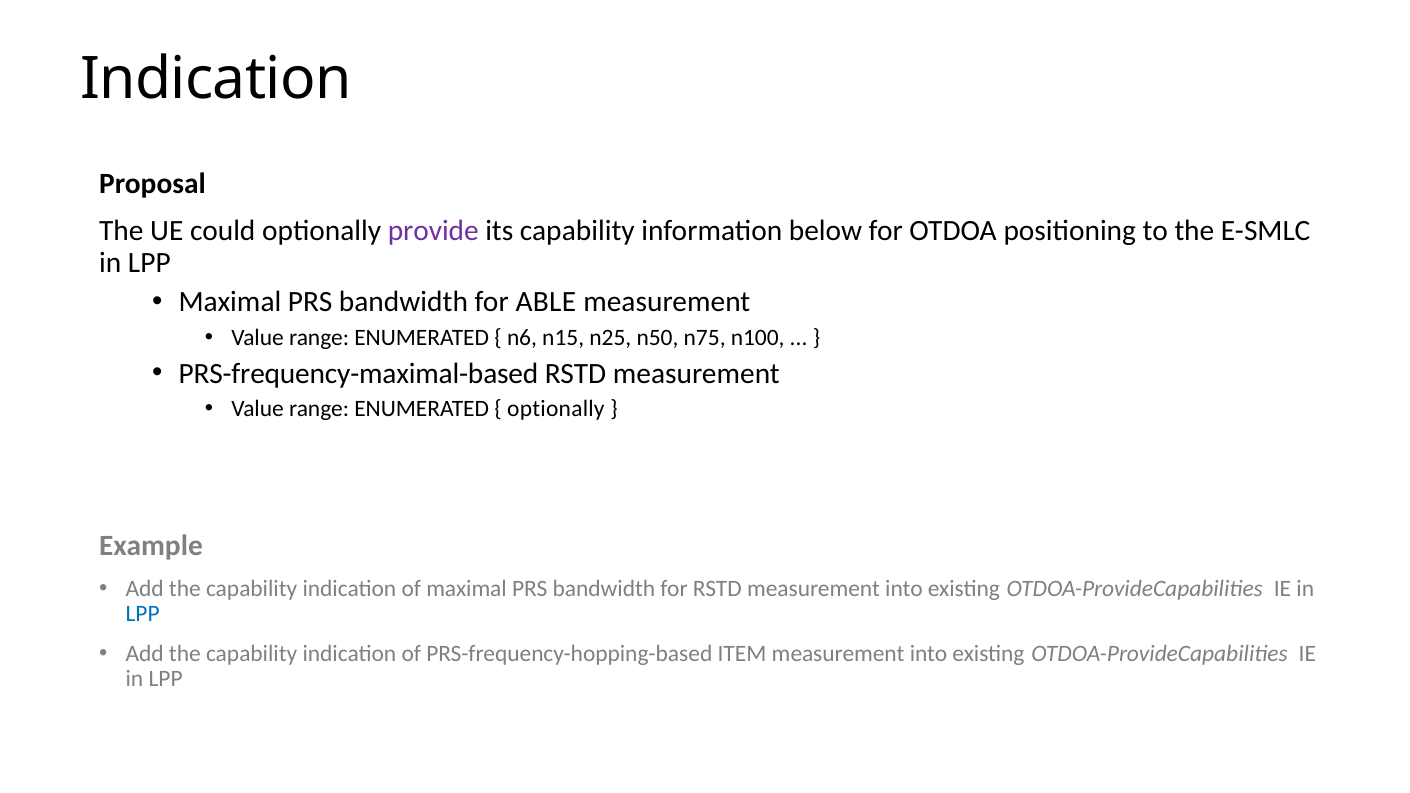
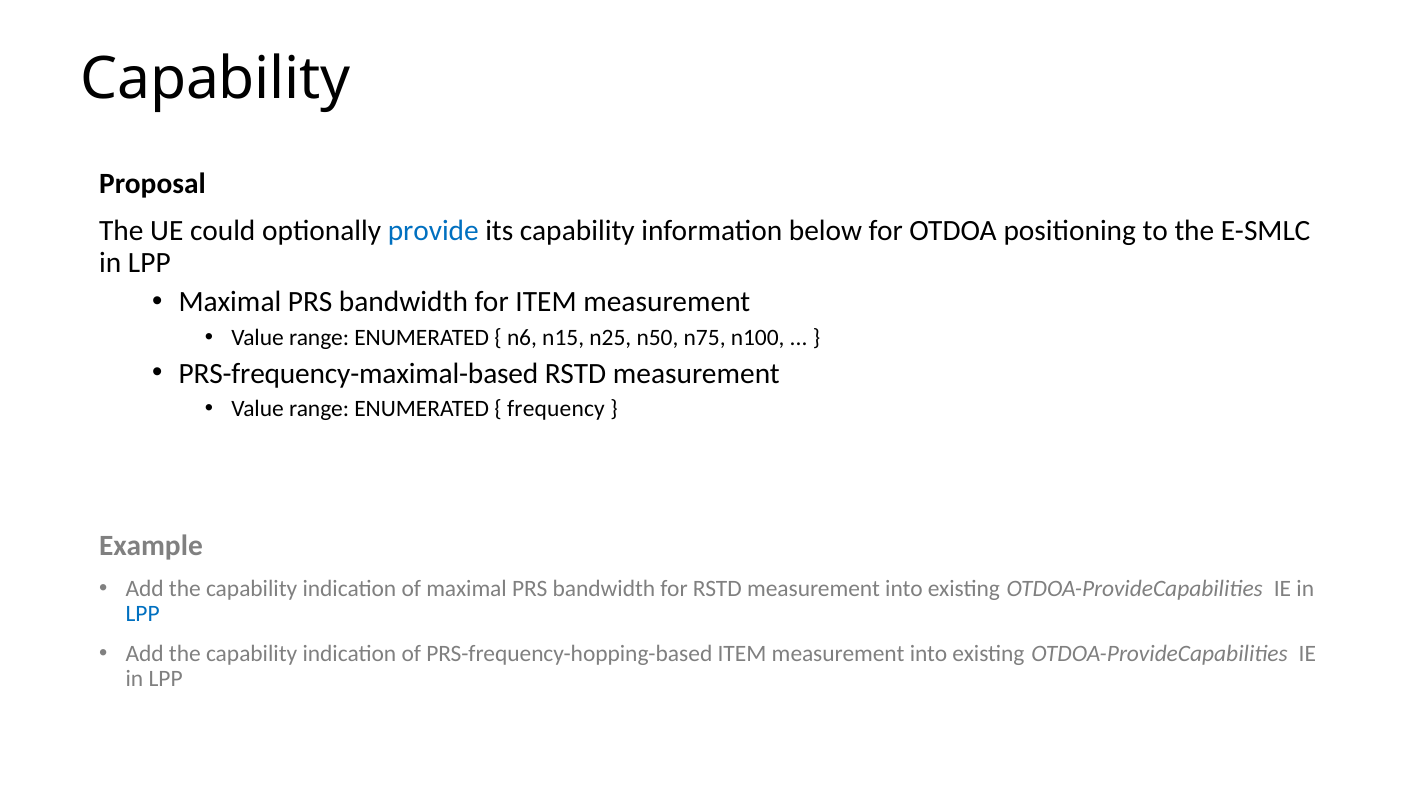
Indication: Indication -> Capability (216, 79)
provide colour: purple -> blue (433, 231)
for ABLE: ABLE -> ITEM (546, 302)
optionally: optionally -> frequency (556, 409)
